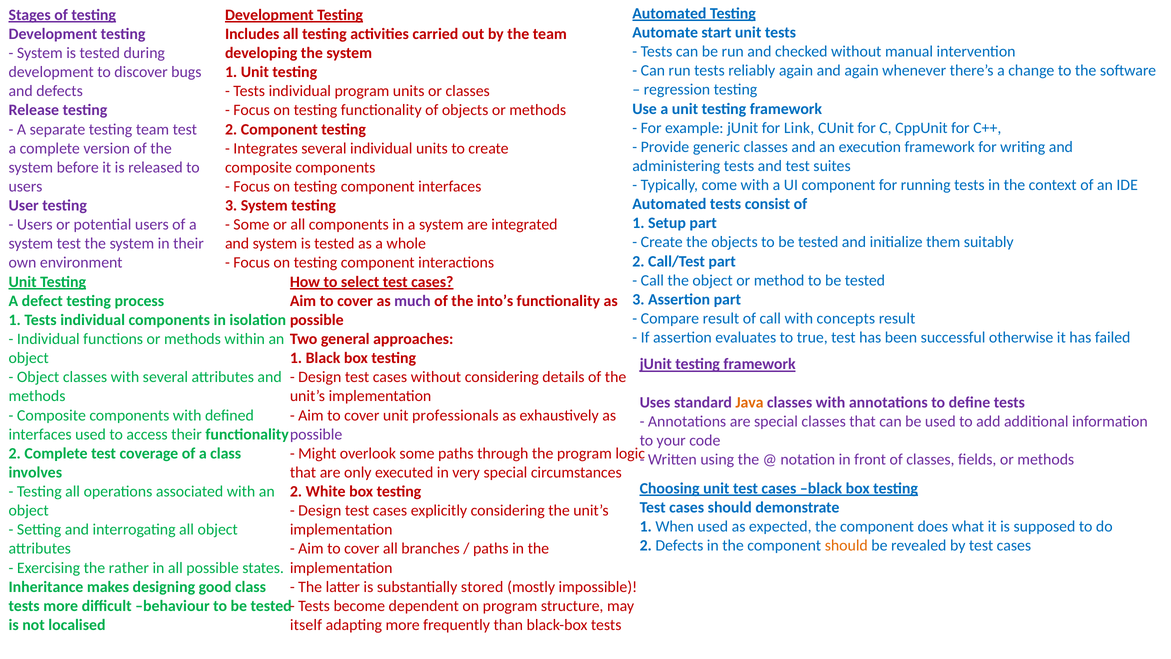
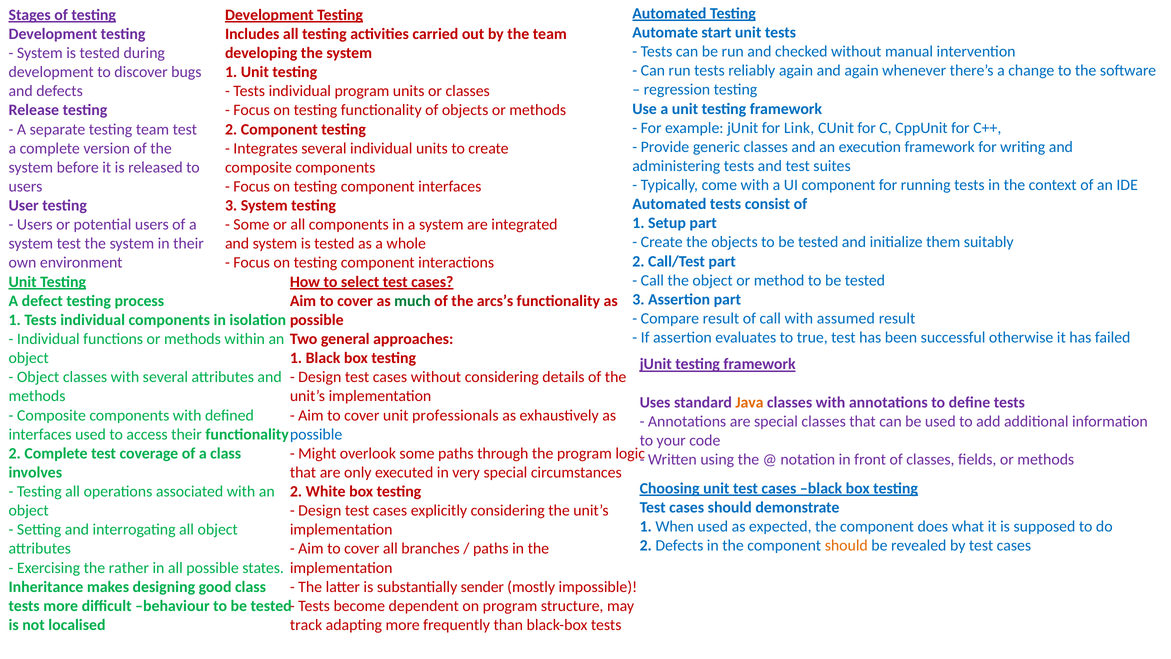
much colour: purple -> green (412, 301)
into’s: into’s -> arcs’s (495, 301)
concepts: concepts -> assumed (846, 318)
possible colour: purple -> blue (316, 434)
stored: stored -> sender (482, 587)
itself: itself -> track (306, 625)
